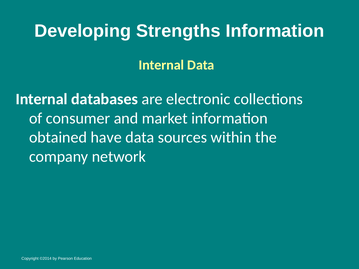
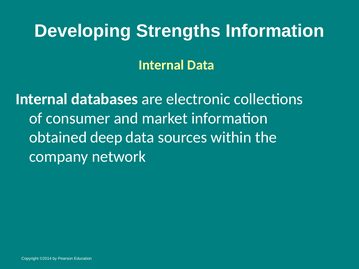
have: have -> deep (106, 138)
